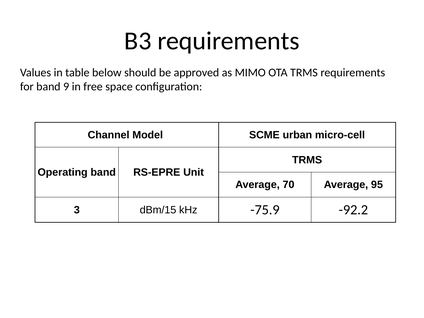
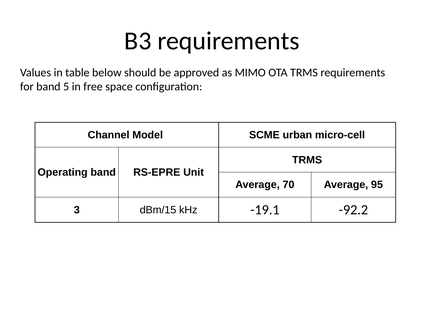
9: 9 -> 5 (66, 87)
-75.9: -75.9 -> -19.1 (265, 210)
